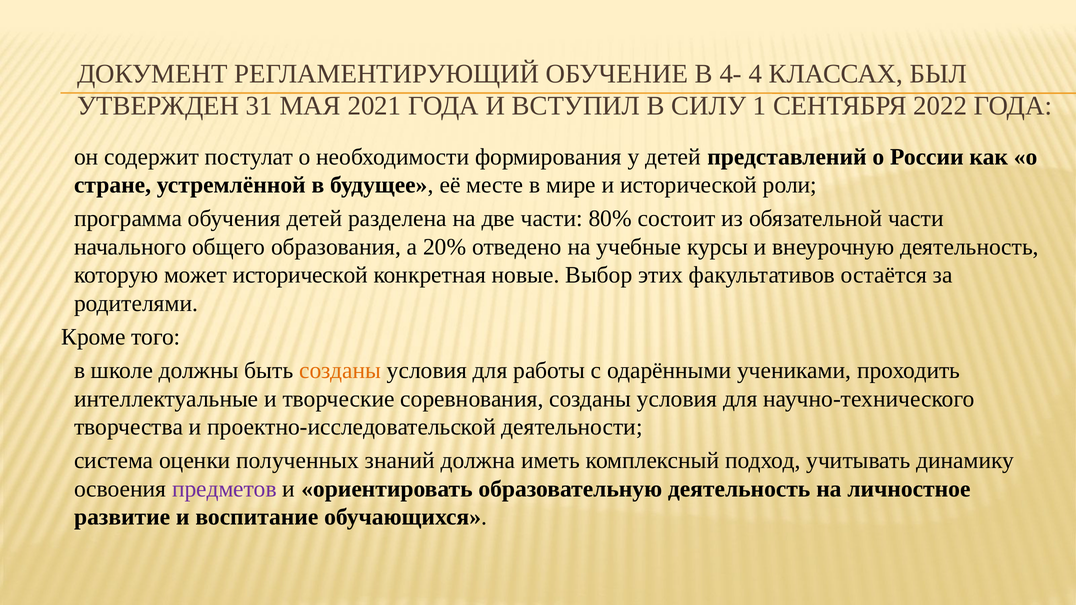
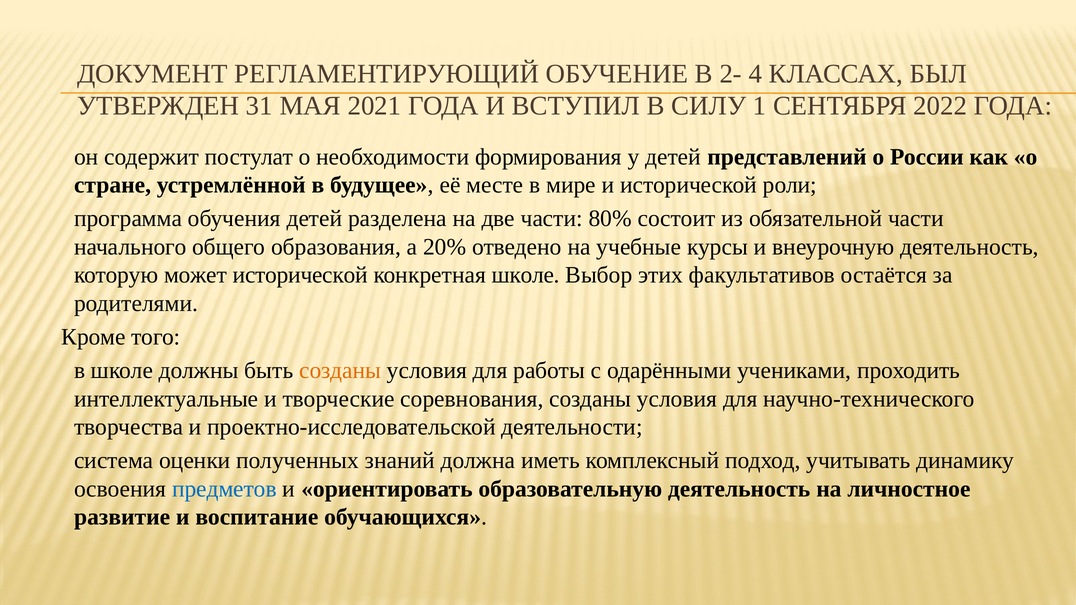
4-: 4- -> 2- (731, 74)
конкретная новые: новые -> школе (526, 275)
предметов colour: purple -> blue (224, 489)
